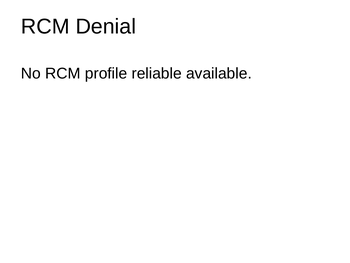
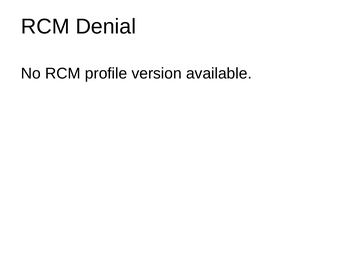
reliable: reliable -> version (157, 73)
